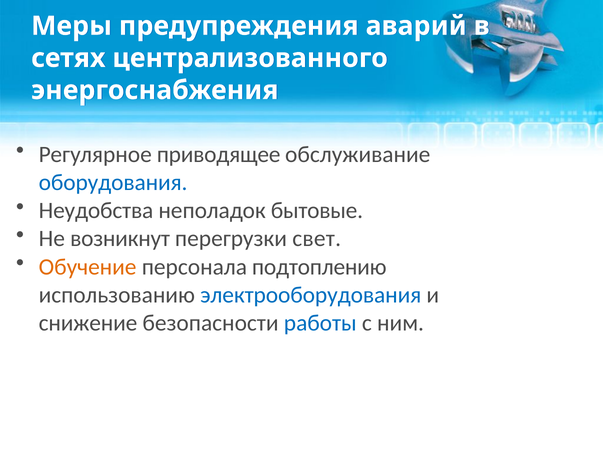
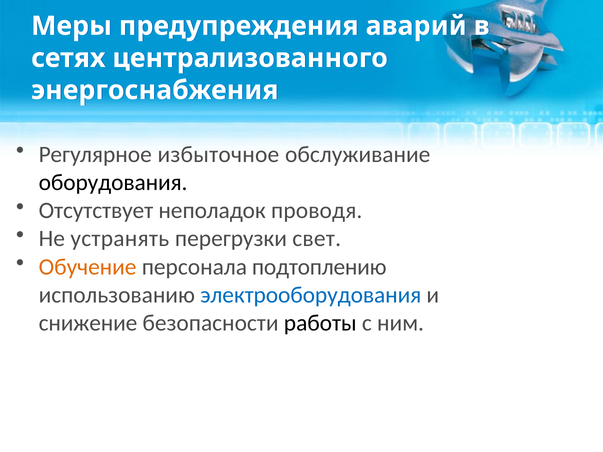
приводящее: приводящее -> избыточное (218, 154)
оборудования colour: blue -> black (113, 183)
Неудобства: Неудобства -> Отсутствует (96, 211)
бытовые: бытовые -> проводя (317, 211)
возникнут: возникнут -> устранять (120, 239)
работы colour: blue -> black (320, 323)
